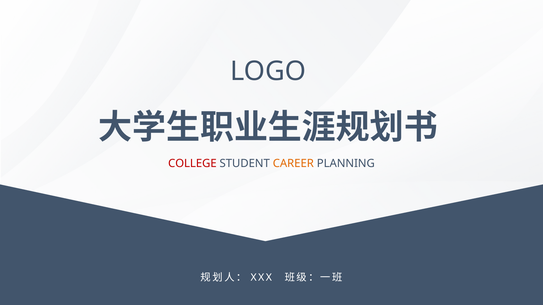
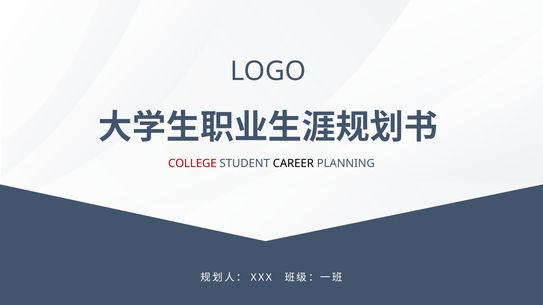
CAREER colour: orange -> black (293, 164)
